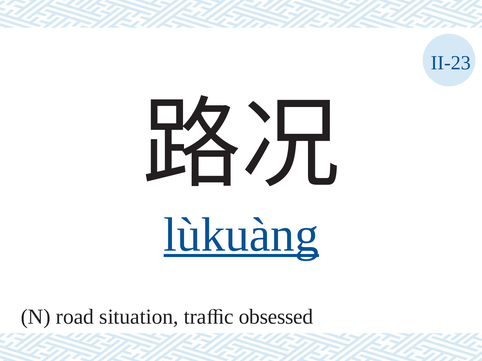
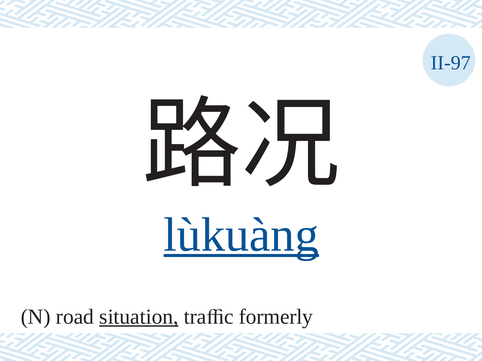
II-23: II-23 -> II-97 (451, 63)
situation underline: none -> present (139, 317)
obsessed: obsessed -> formerly (276, 317)
